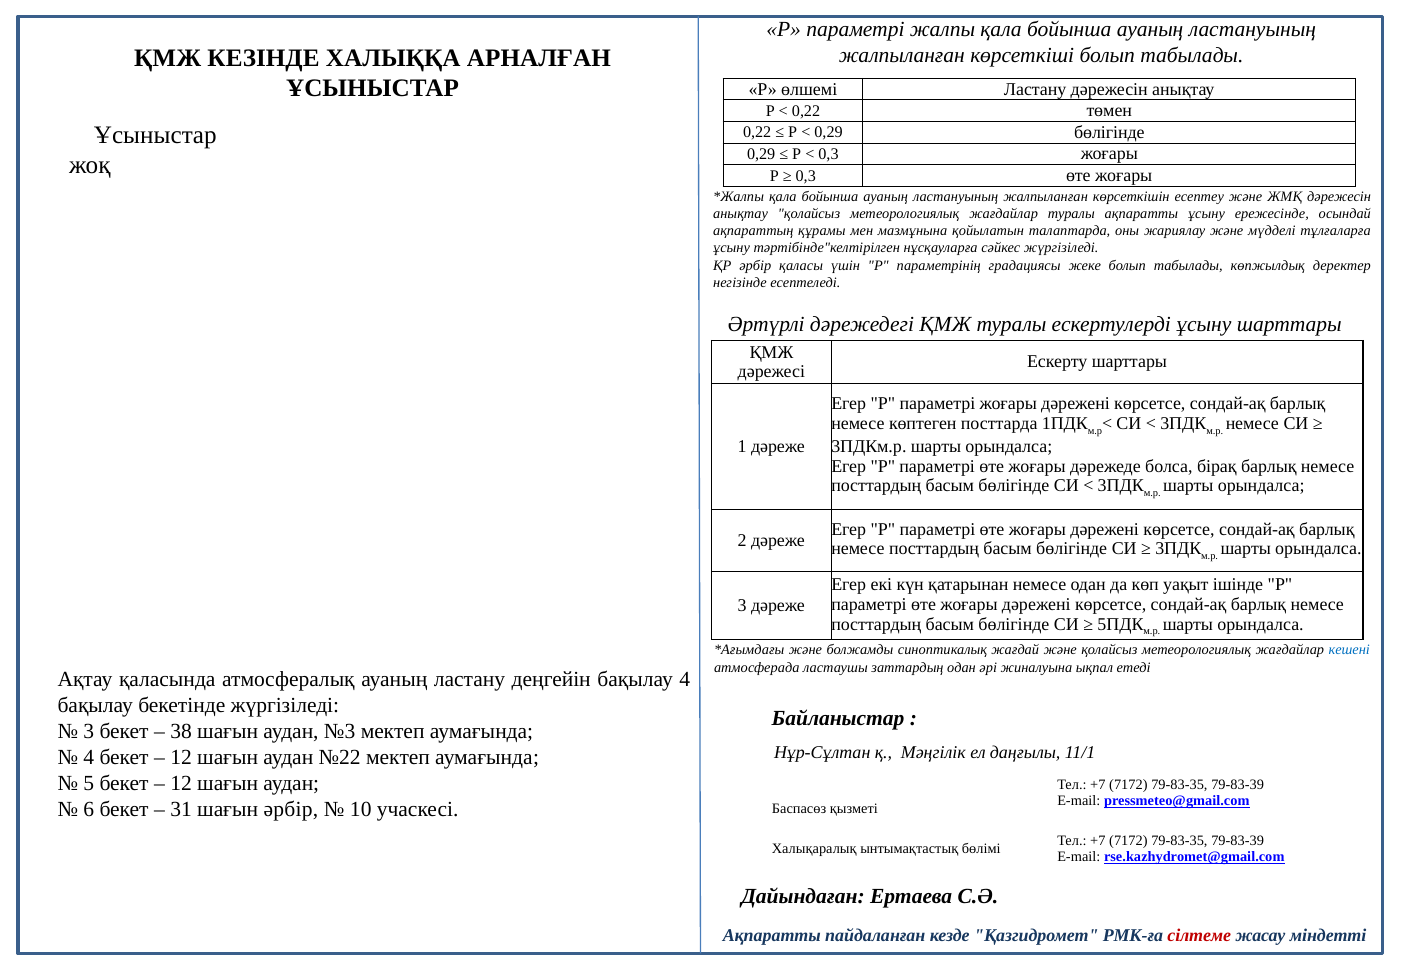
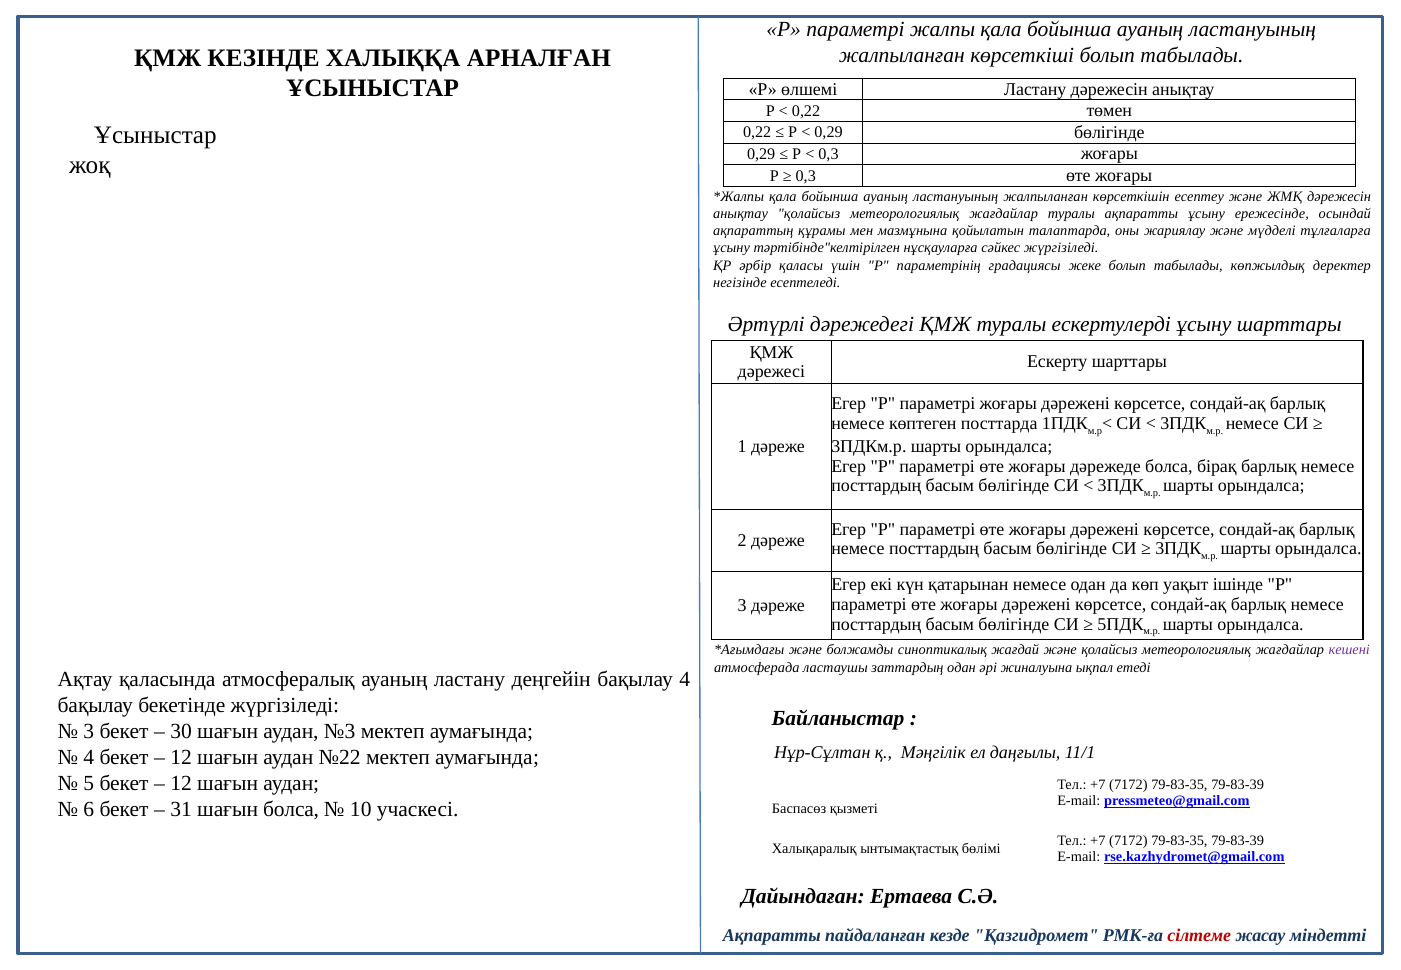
кешені colour: blue -> purple (1349, 650)
38: 38 -> 30 (181, 731)
шағын әрбір: әрбір -> болса (291, 809)
